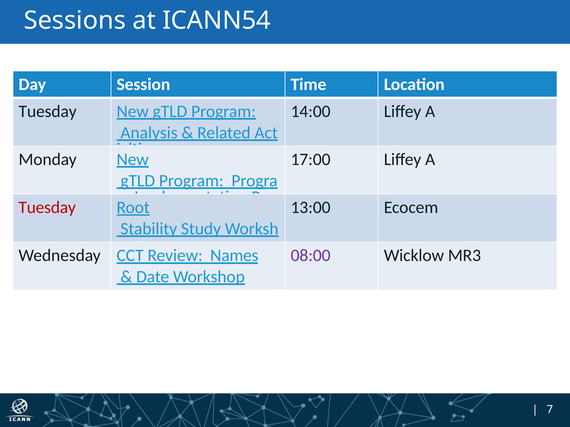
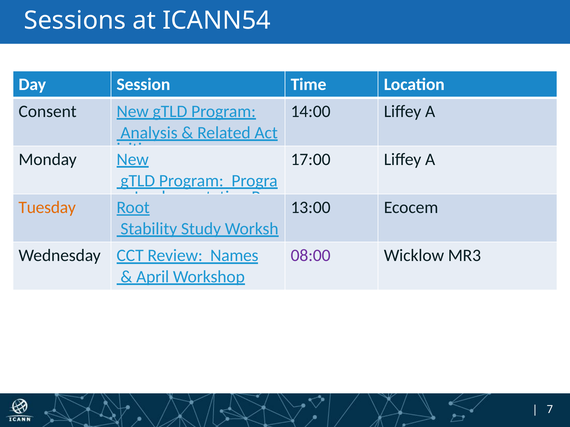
Tuesday: Tuesday -> Consent (48, 112)
Tuesday colour: red -> orange (47, 208)
Date: Date -> April (153, 277)
